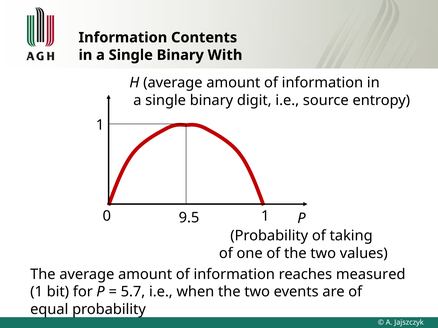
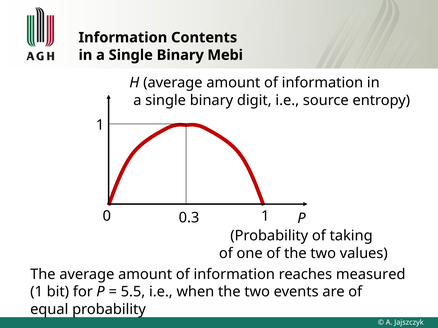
With: With -> Mebi (225, 55)
9.5: 9.5 -> 0.3 (189, 218)
5.7: 5.7 -> 5.5 (133, 292)
